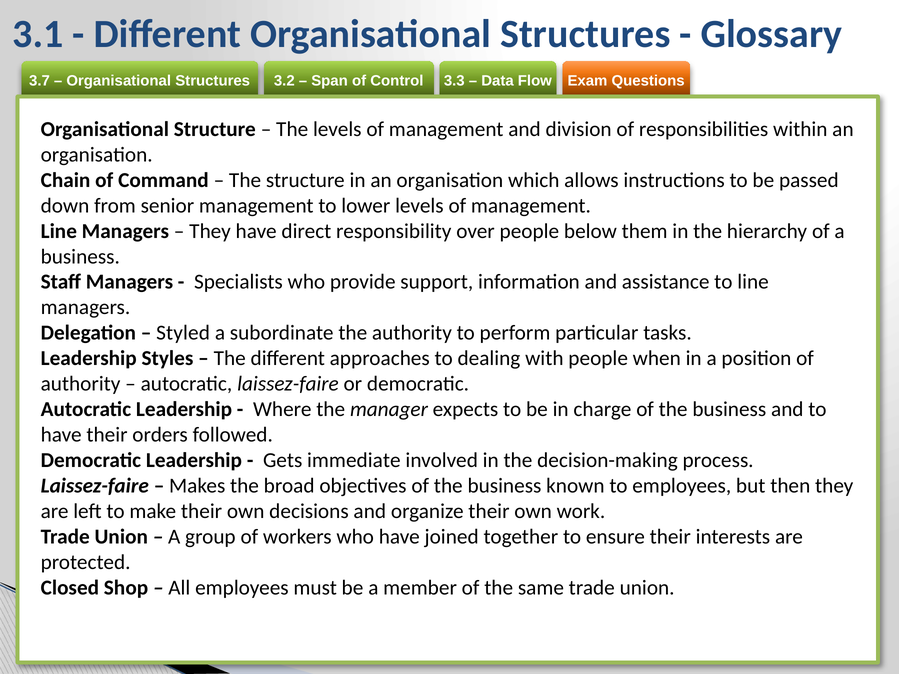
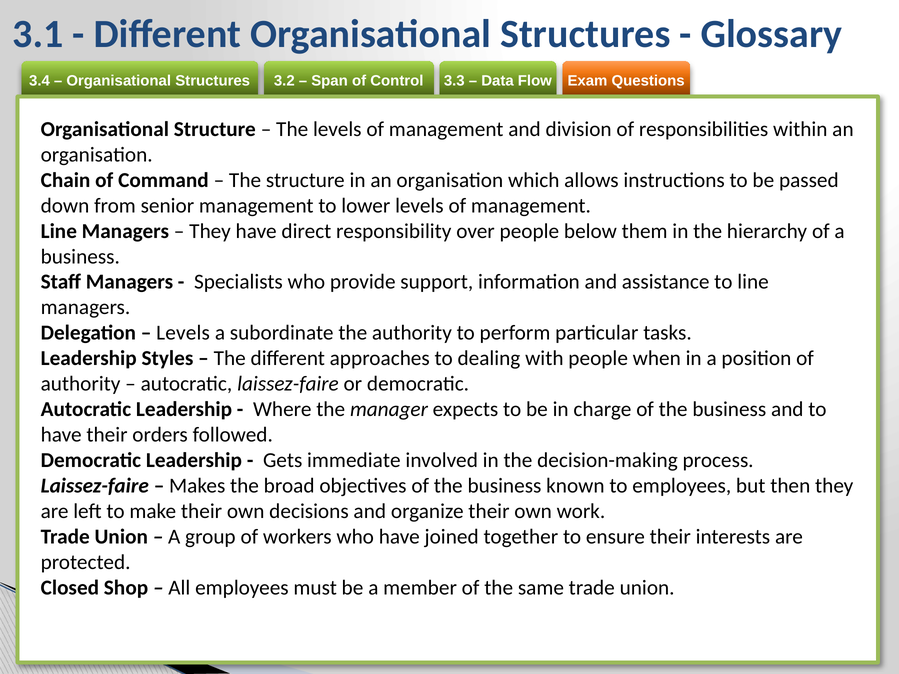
3.7: 3.7 -> 3.4 (39, 81)
Styled: Styled -> Levels (183, 333)
